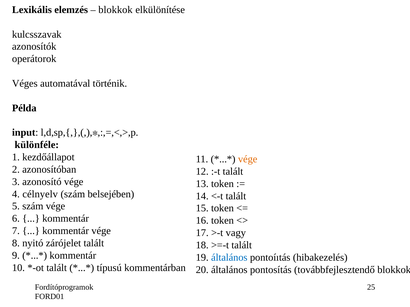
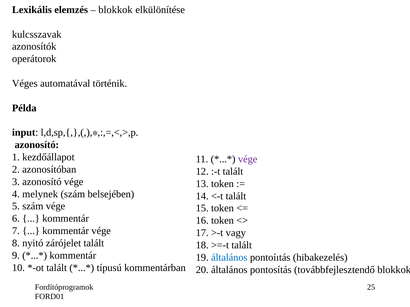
különféle: különféle -> azonosító (37, 145)
vége colour: orange -> purple (248, 159)
célnyelv: célnyelv -> melynek (40, 194)
